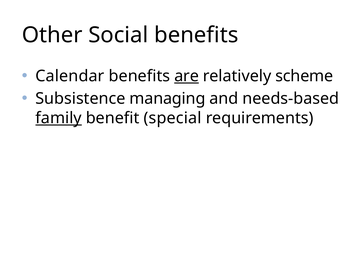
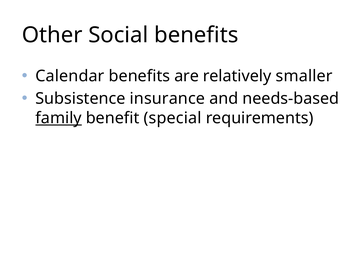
are underline: present -> none (187, 76)
scheme: scheme -> smaller (304, 76)
managing: managing -> insurance (167, 99)
